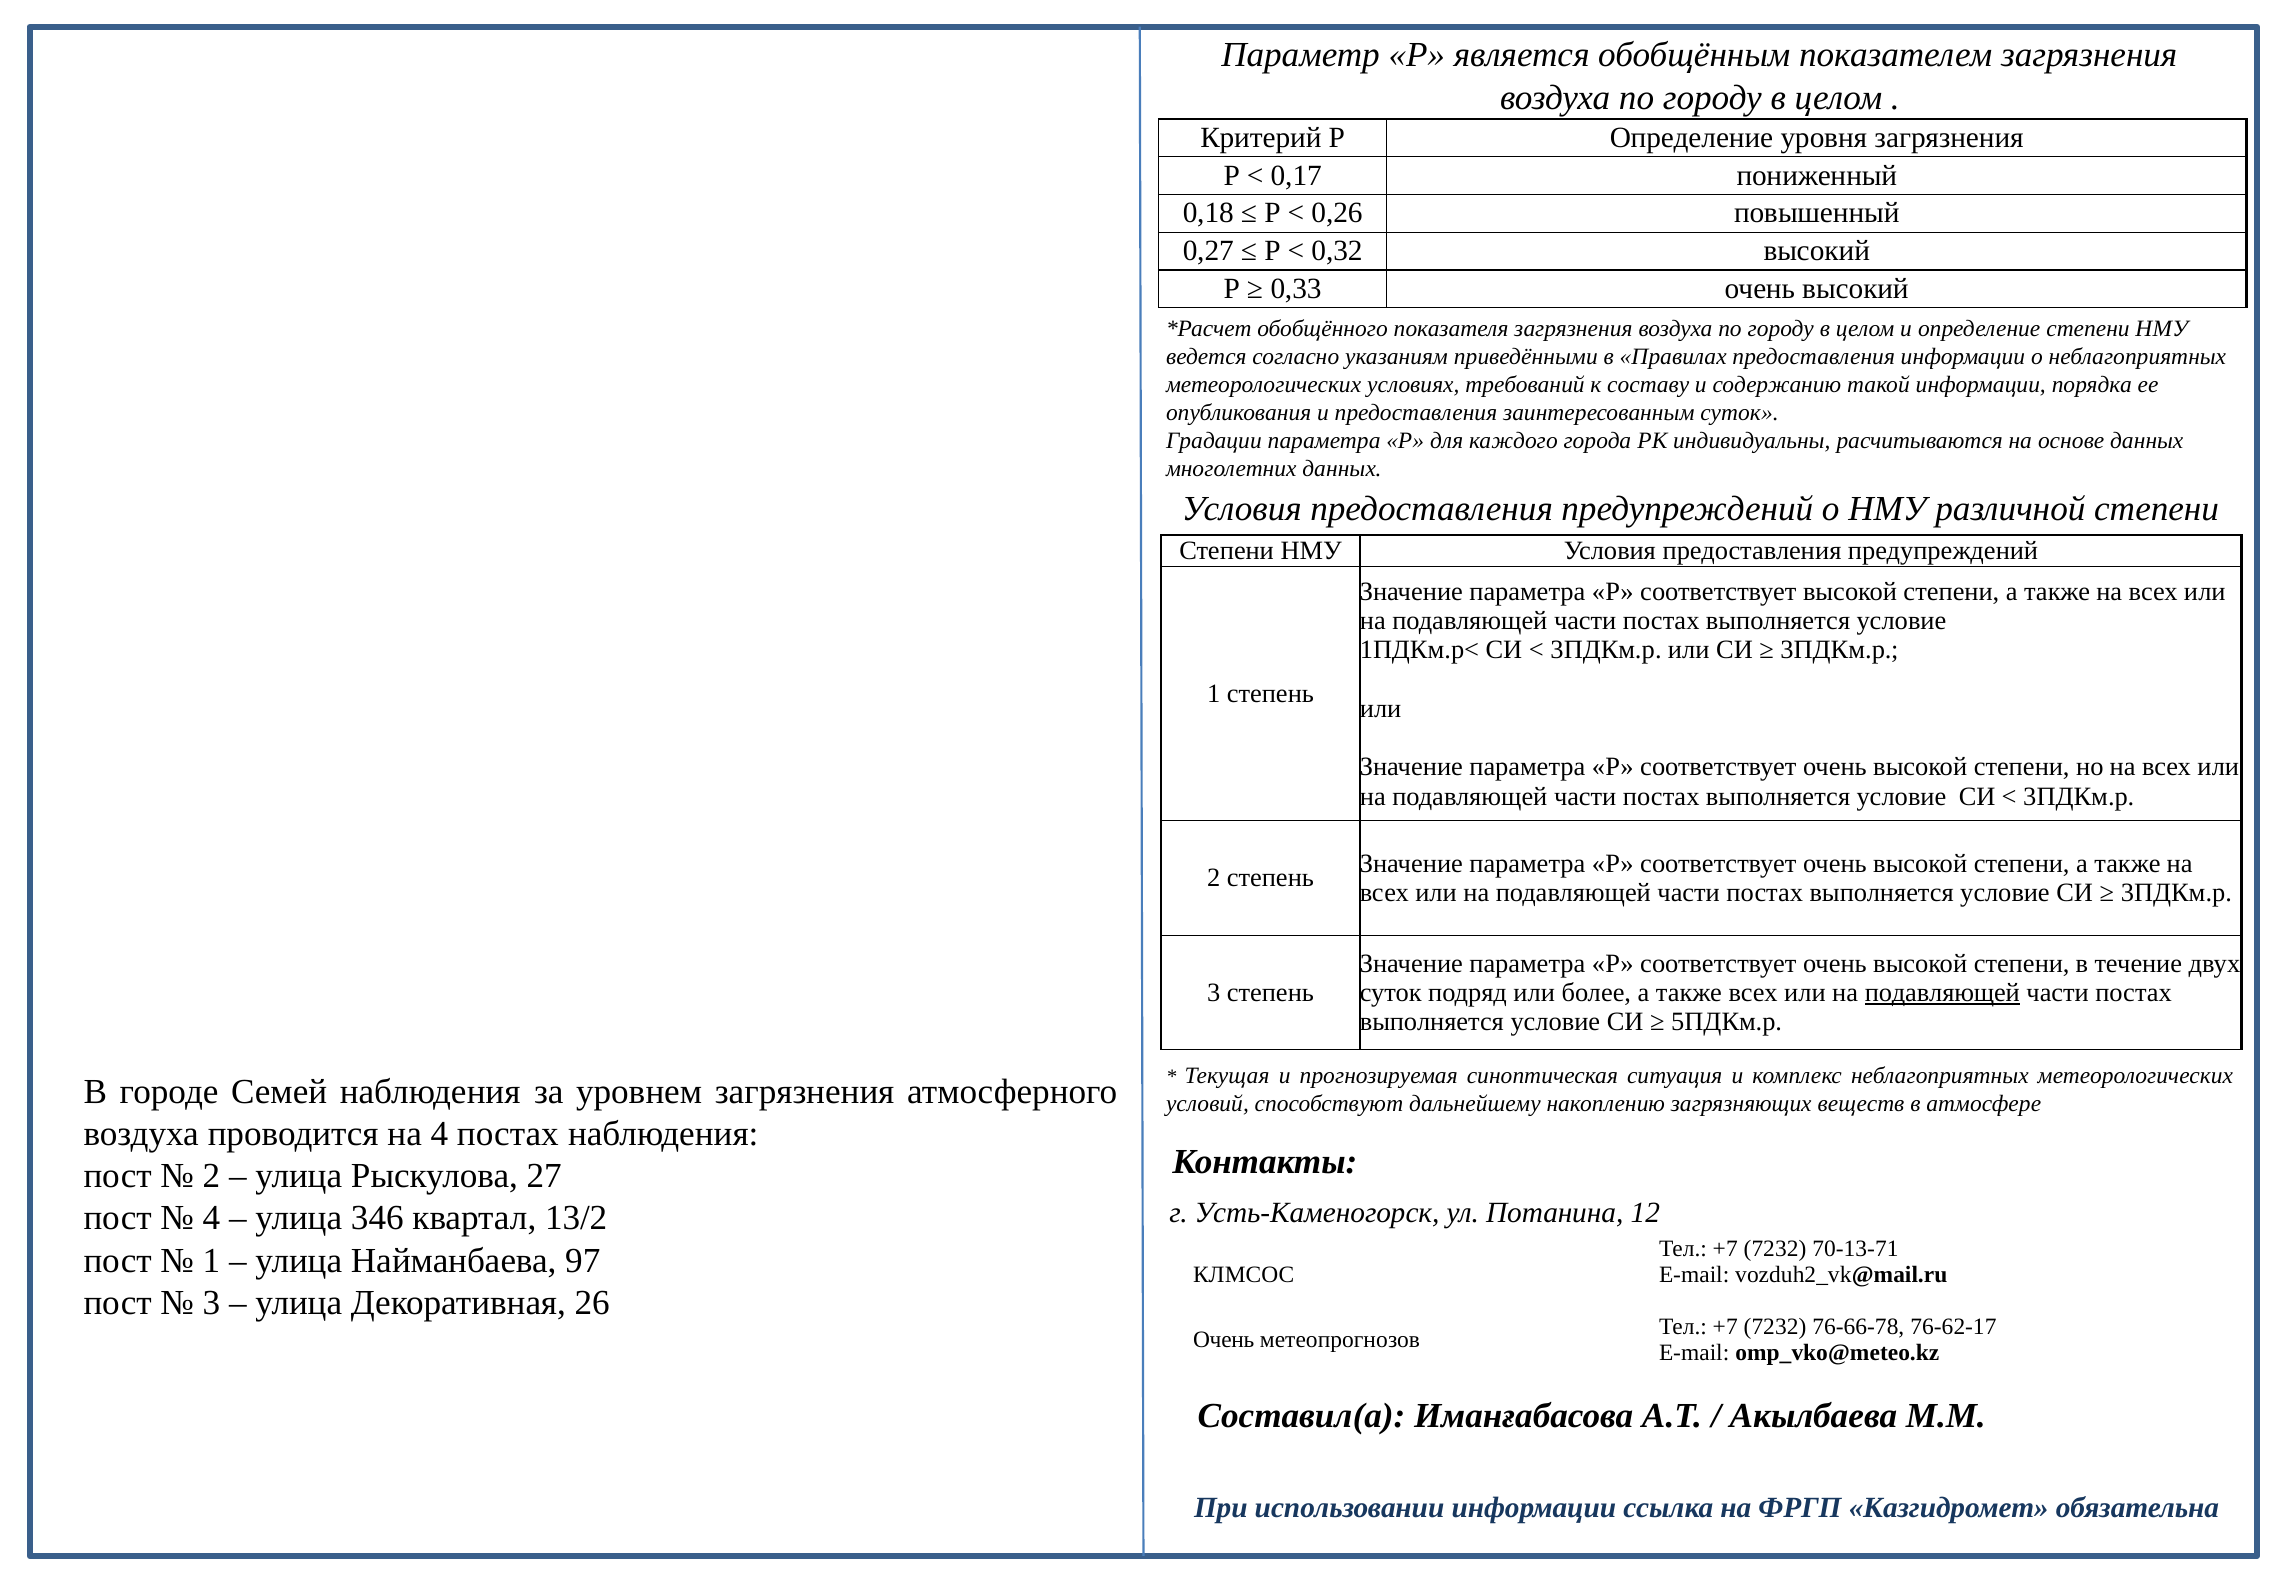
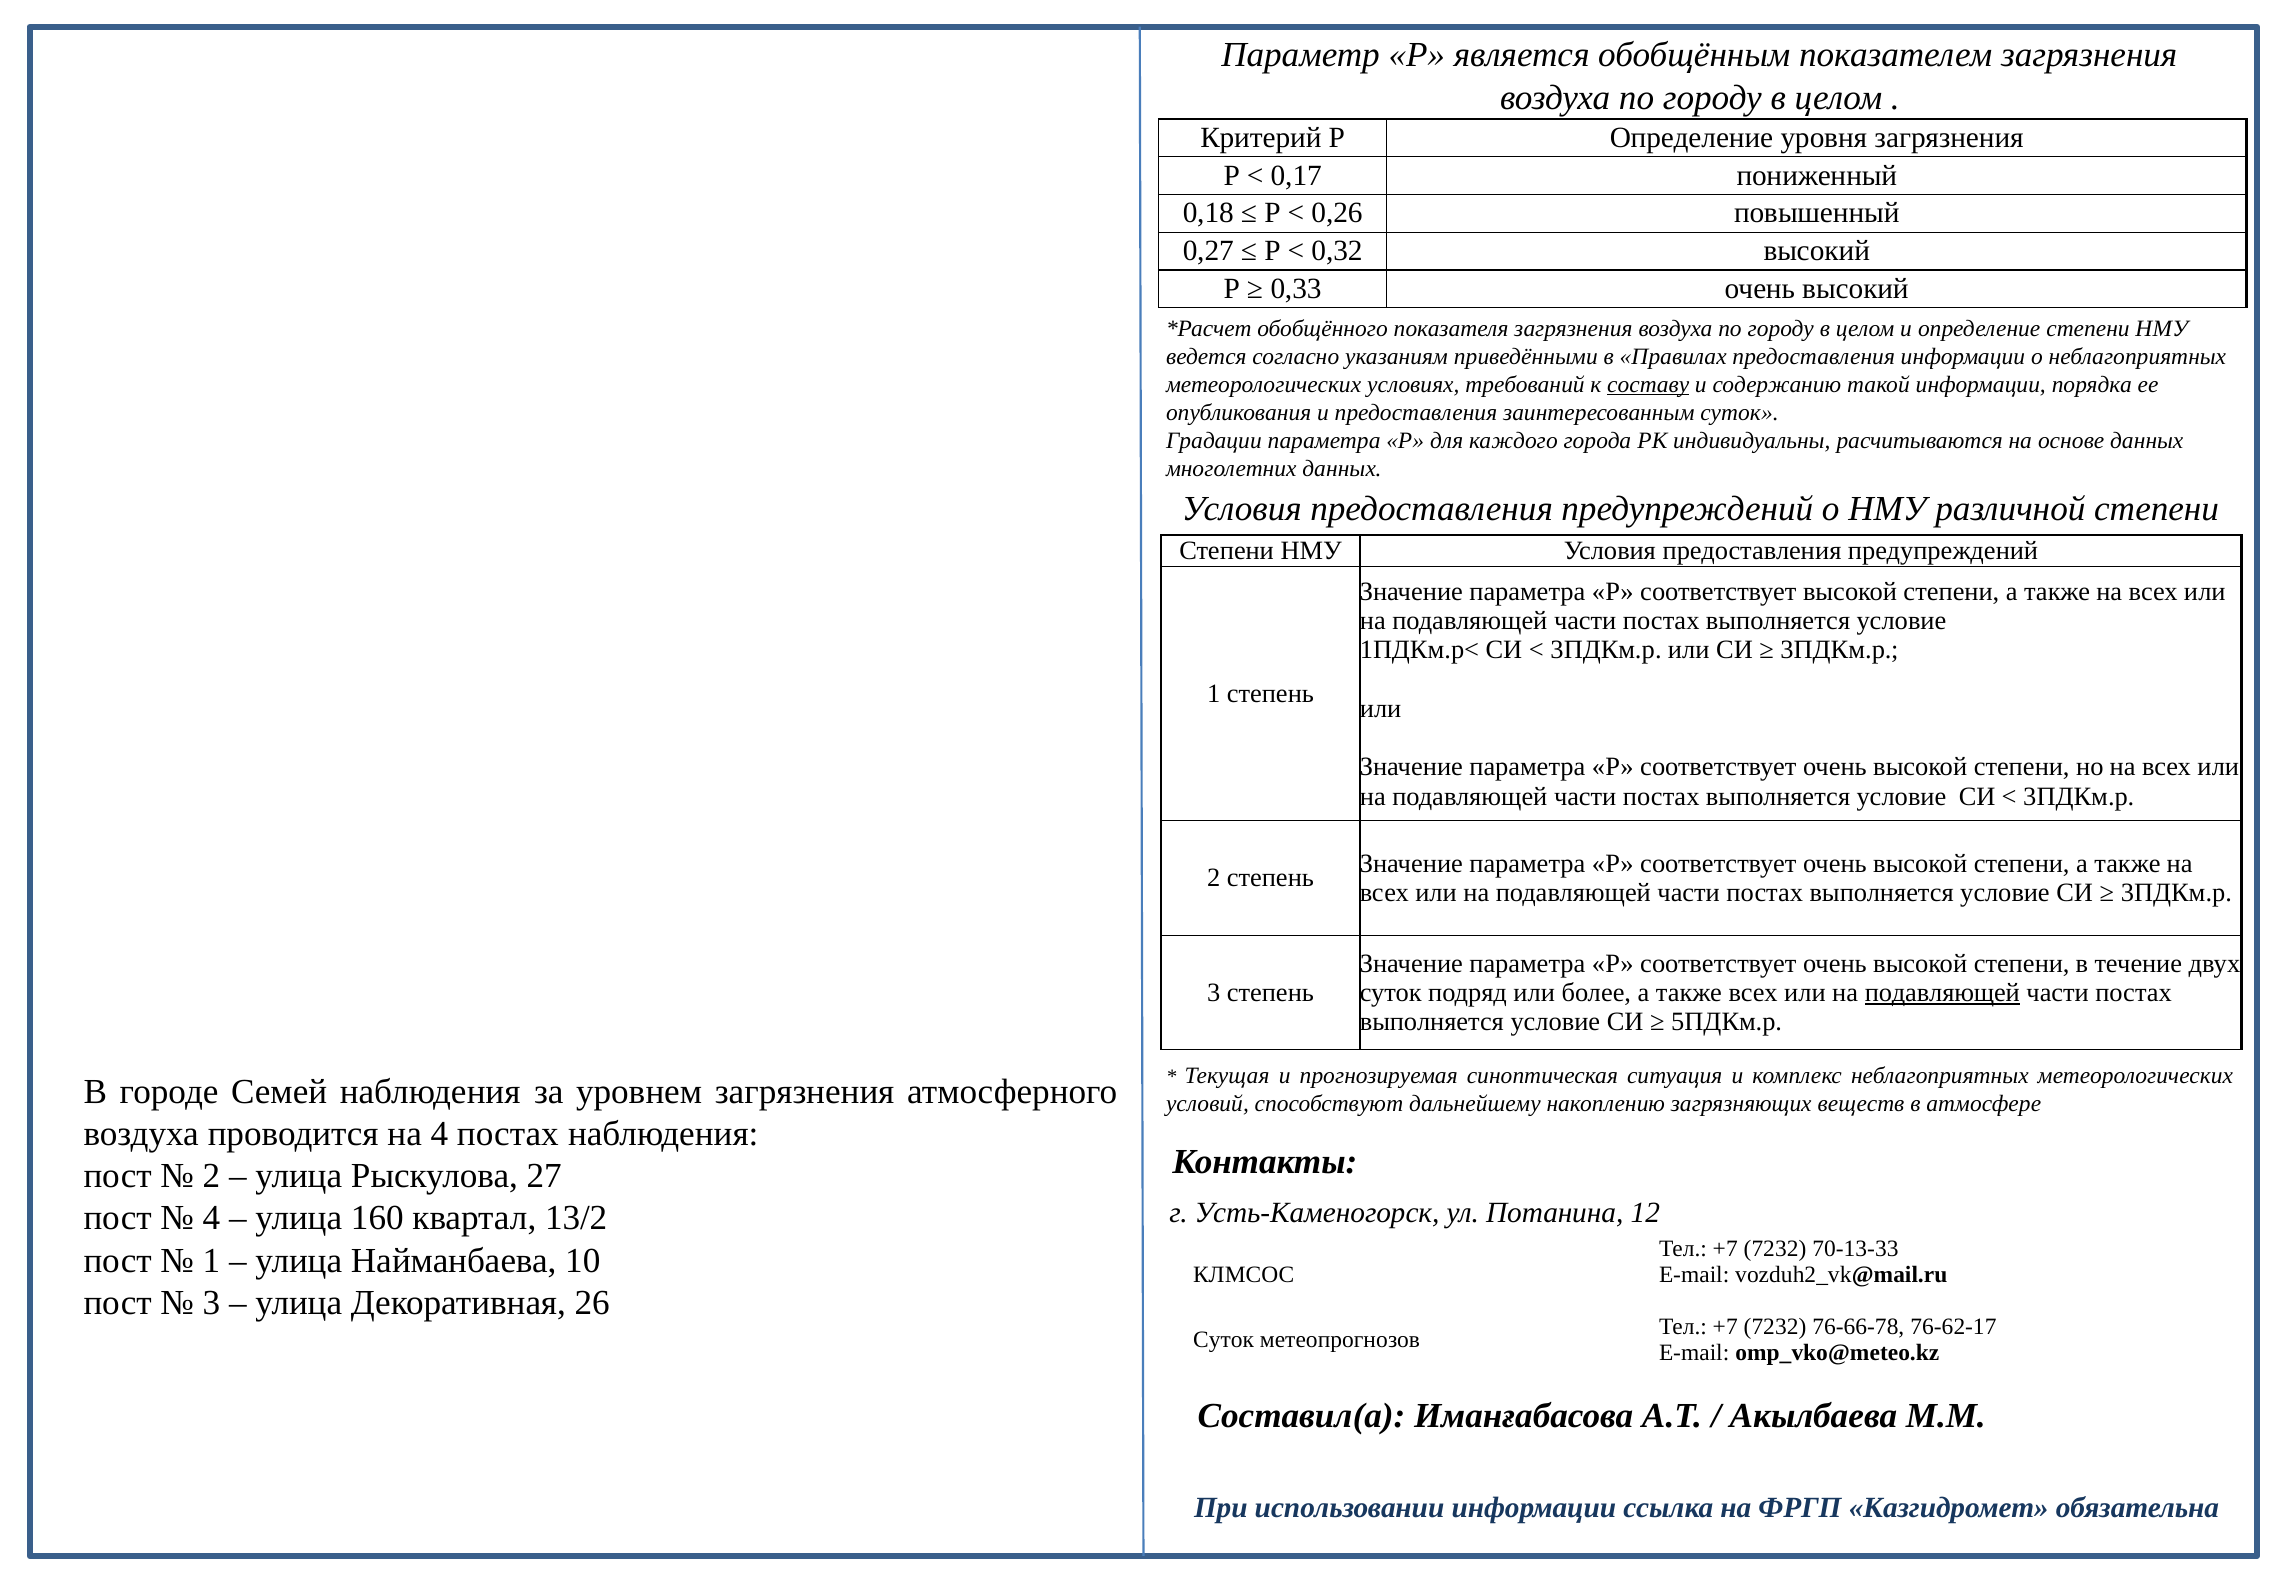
составу underline: none -> present (1648, 385)
346: 346 -> 160 (377, 1219)
70-13-71: 70-13-71 -> 70-13-33 (1855, 1249)
97: 97 -> 10 (583, 1261)
Очень: Очень -> Суток (1224, 1340)
